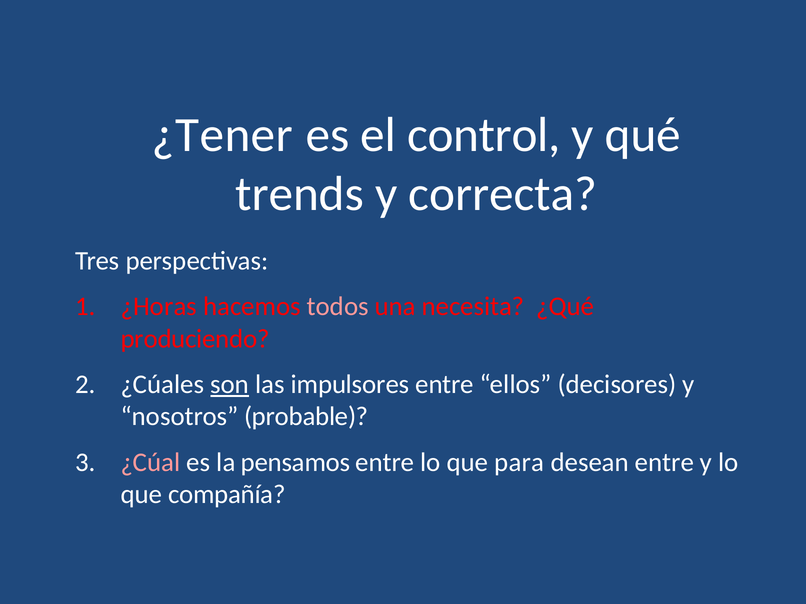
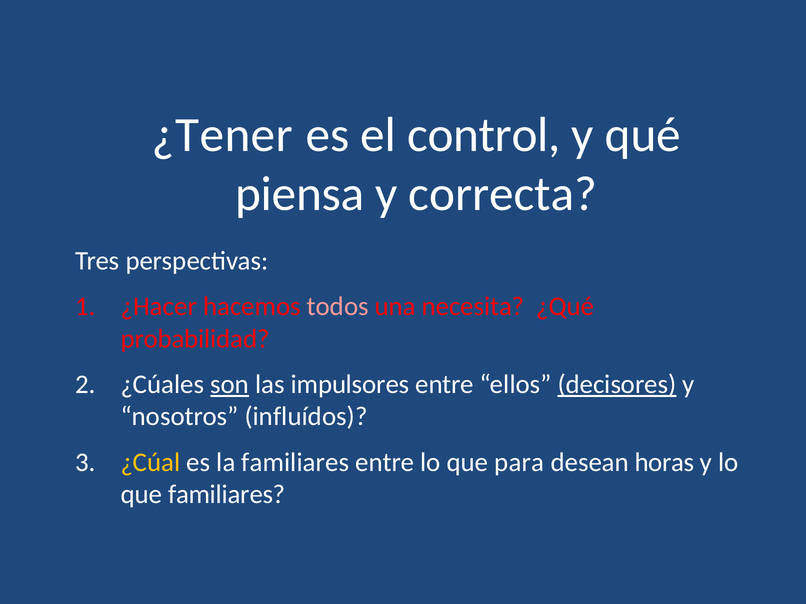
trends: trends -> piensa (300, 194)
¿Horas: ¿Horas -> ¿Hacer (159, 307)
produciendo: produciendo -> probabilidad (195, 339)
decisores underline: none -> present (617, 385)
probable: probable -> influídos (306, 417)
¿Cúal colour: pink -> yellow (150, 463)
la pensamos: pensamos -> familiares (295, 463)
desean entre: entre -> horas (665, 463)
que compañía: compañía -> familiares (227, 495)
